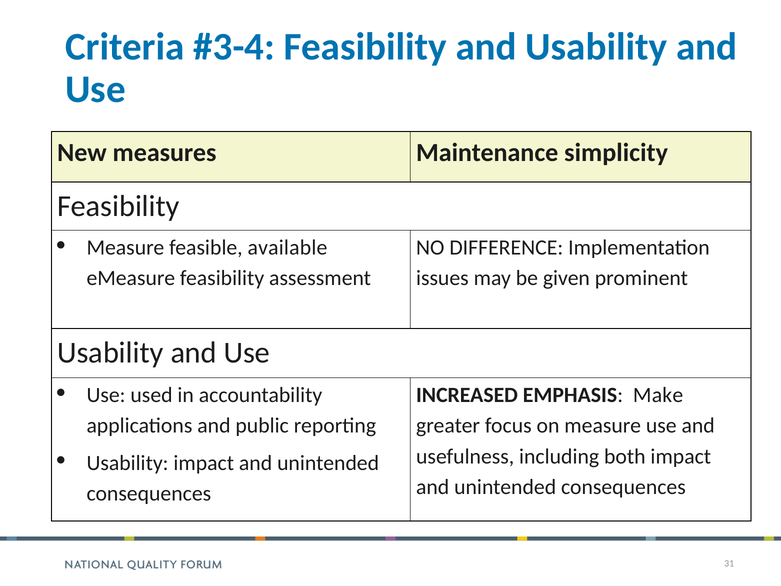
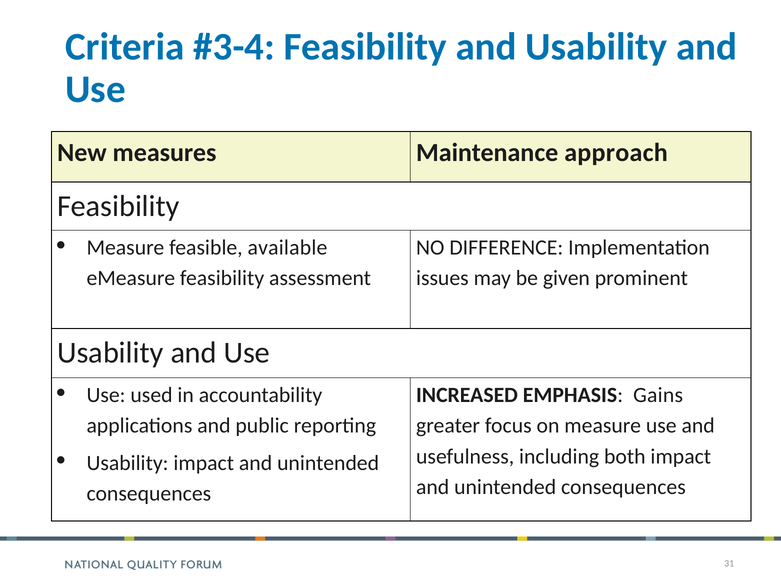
simplicity: simplicity -> approach (616, 152)
Make: Make -> Gains (658, 395)
